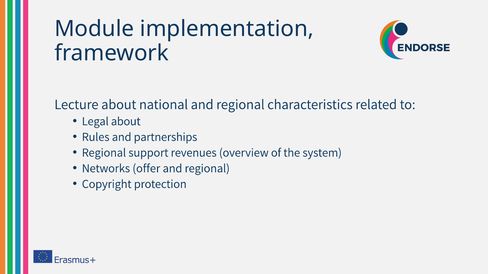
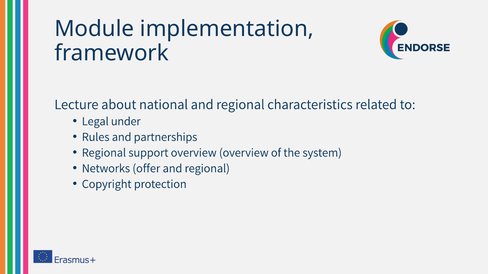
Legal about: about -> under (126, 121)
support revenues: revenues -> overview (194, 153)
